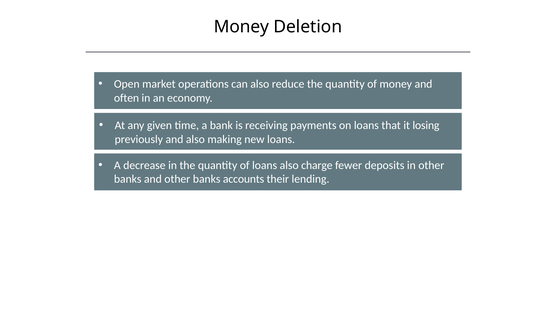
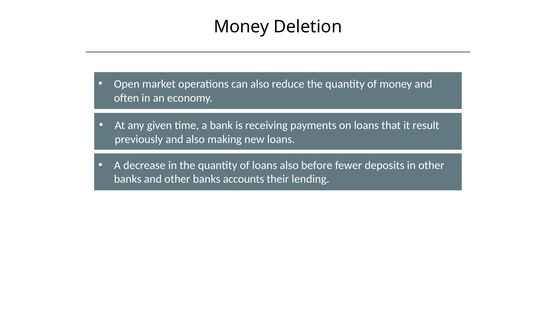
losing: losing -> result (426, 125)
charge: charge -> before (317, 165)
